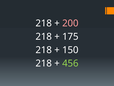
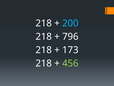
200 colour: pink -> light blue (70, 23)
175: 175 -> 796 (70, 36)
150: 150 -> 173 (70, 50)
